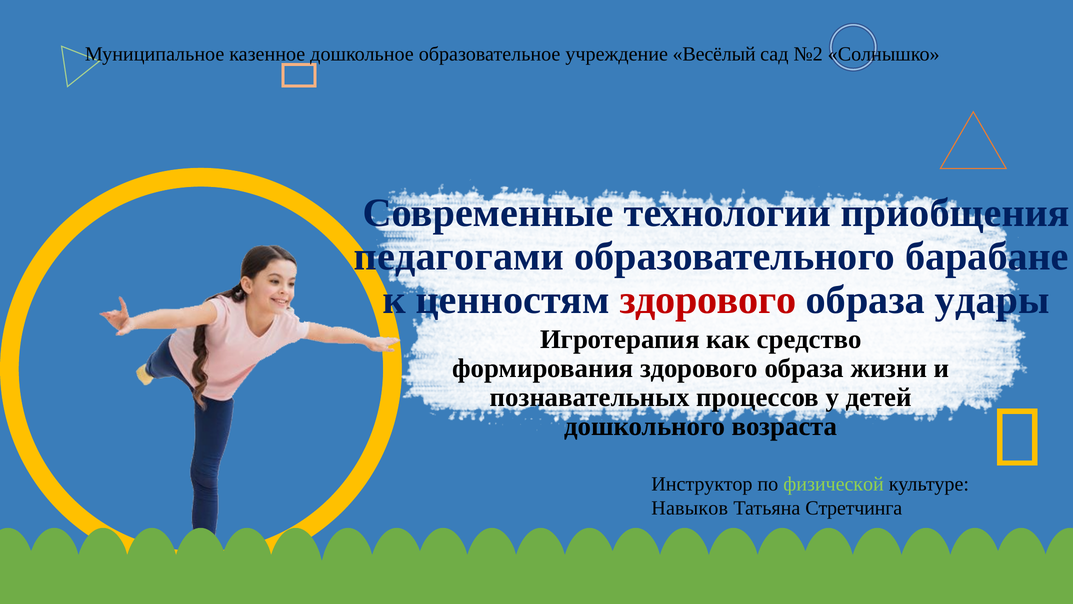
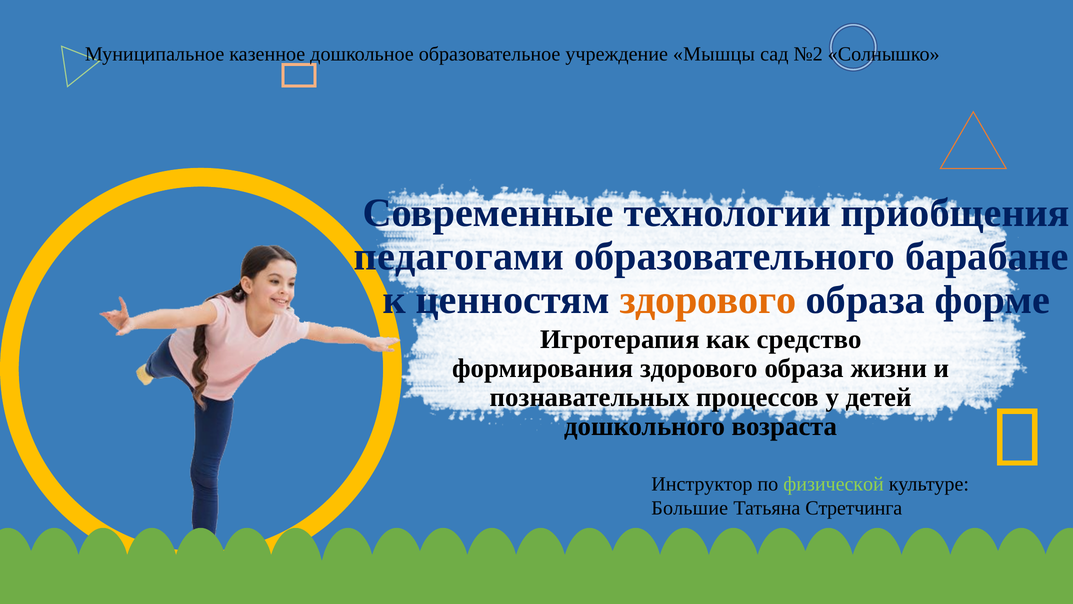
Весёлый: Весёлый -> Мышцы (714, 54)
здорового colour: red -> orange (708, 300)
удары: удары -> форме (992, 300)
Навыков: Навыков -> Большие (690, 508)
